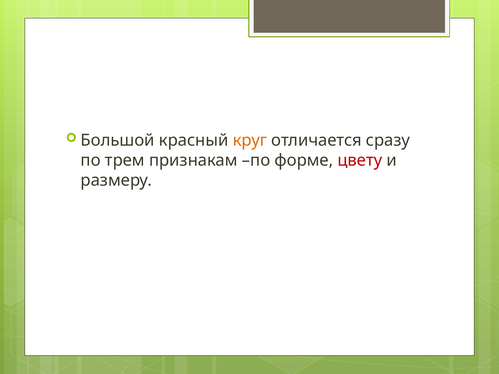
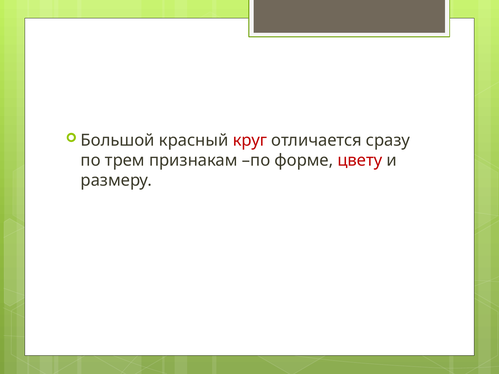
круг colour: orange -> red (250, 140)
